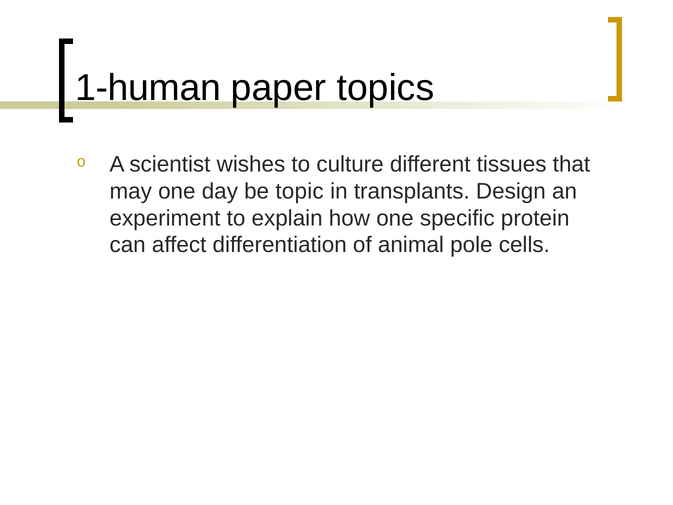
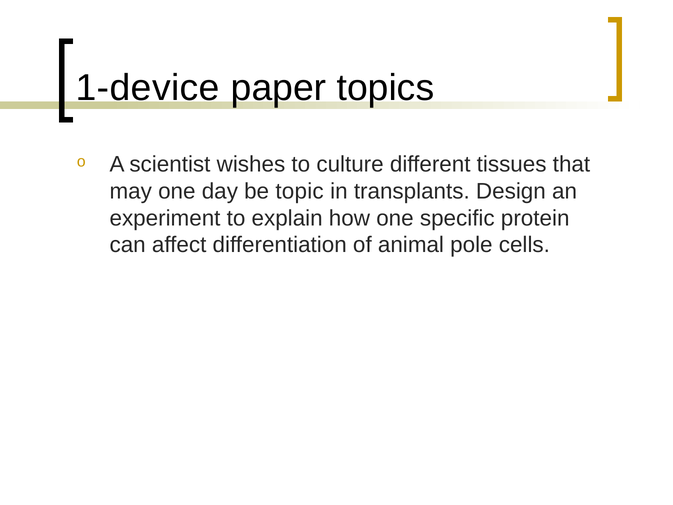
1-human: 1-human -> 1-device (148, 88)
